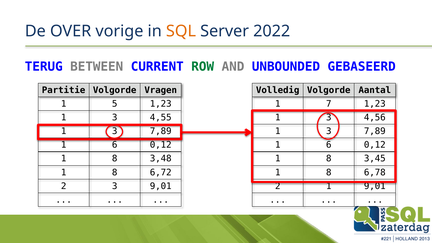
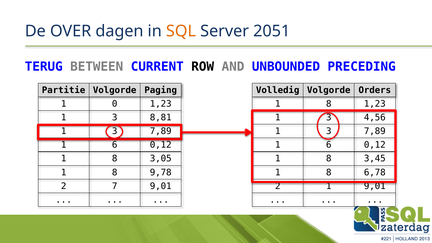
vorige: vorige -> dagen (119, 31)
2022: 2022 -> 2051 (272, 31)
ROW colour: green -> black (203, 67)
GEBASEERD: GEBASEERD -> PRECEDING (362, 67)
Vragen: Vragen -> Paging (161, 90)
Aantal: Aantal -> Orders (375, 90)
5: 5 -> 0 (115, 104)
7: 7 -> 8 (329, 104)
4,55: 4,55 -> 8,81 (161, 117)
3,48: 3,48 -> 3,05 (161, 159)
6,72: 6,72 -> 9,78 (161, 172)
2 3: 3 -> 7 (115, 186)
